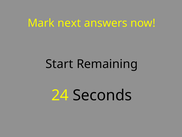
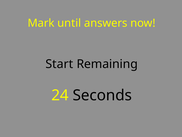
next: next -> until (69, 23)
